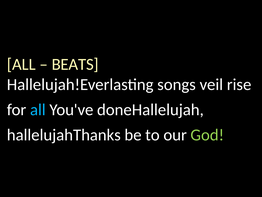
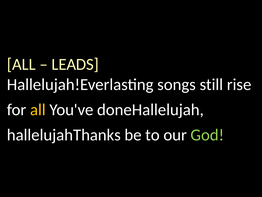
BEATS: BEATS -> LEADS (75, 64)
veil: veil -> still (211, 84)
all colour: light blue -> yellow (38, 109)
